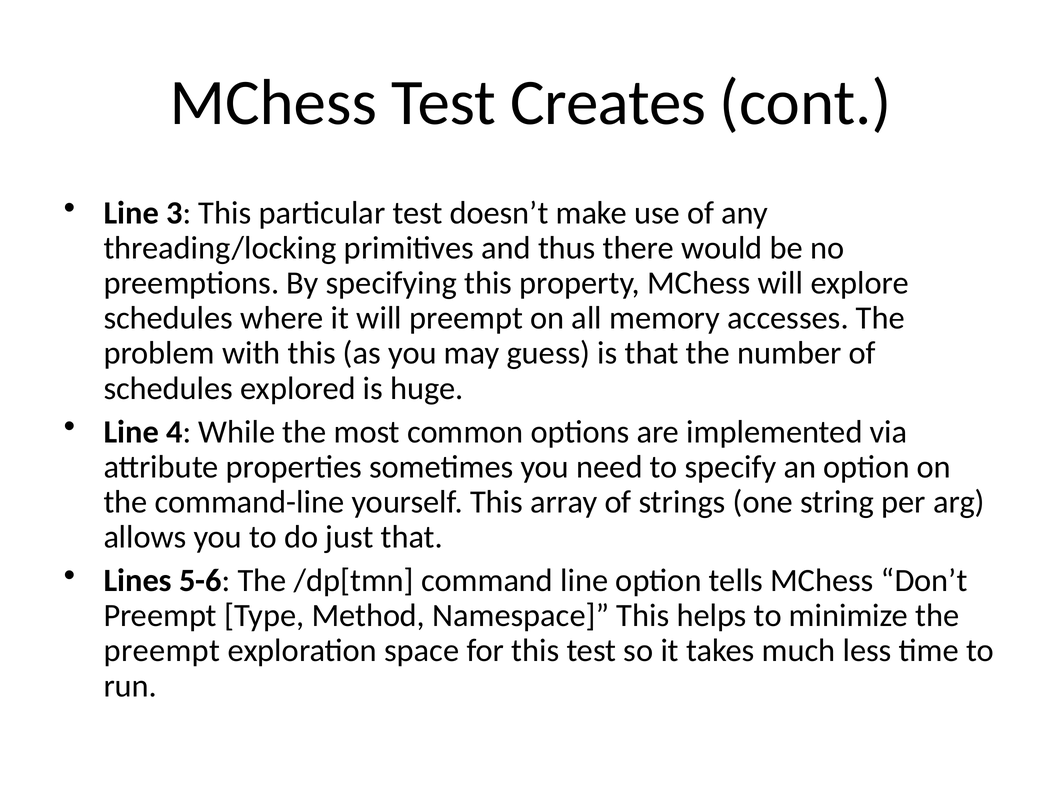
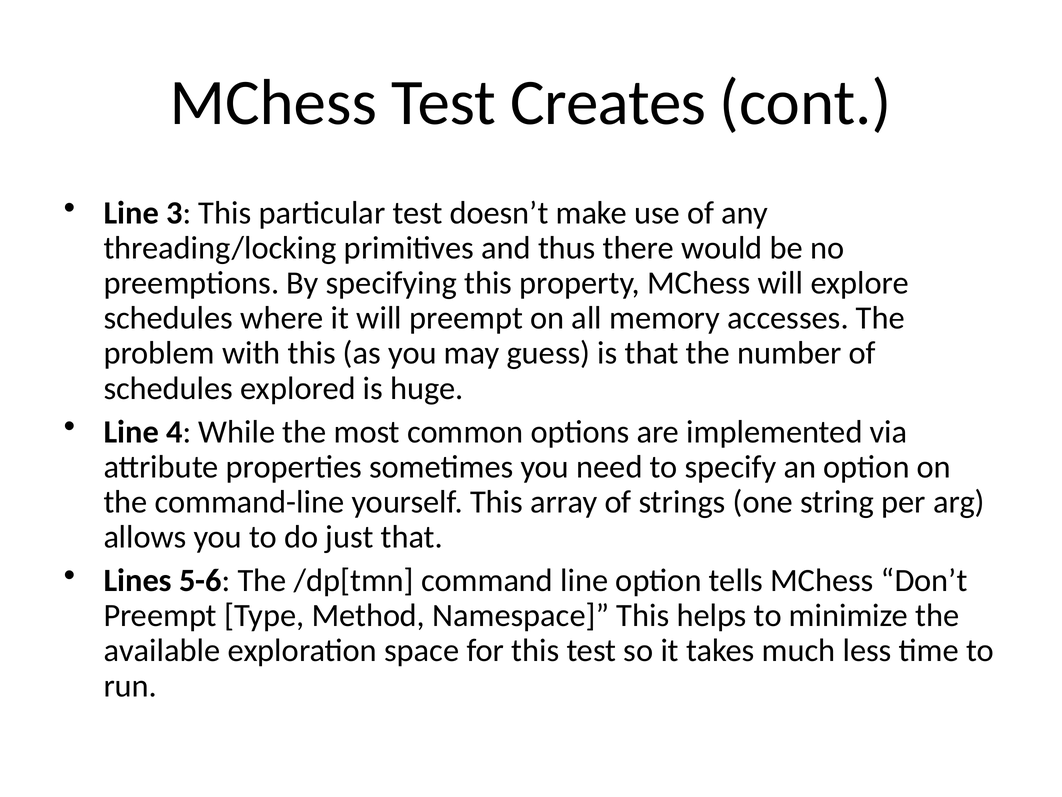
preempt: preempt -> available (162, 650)
